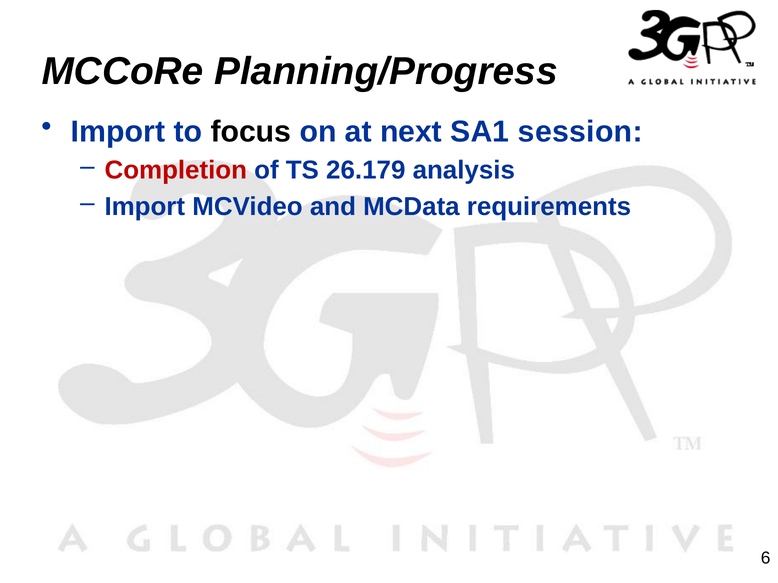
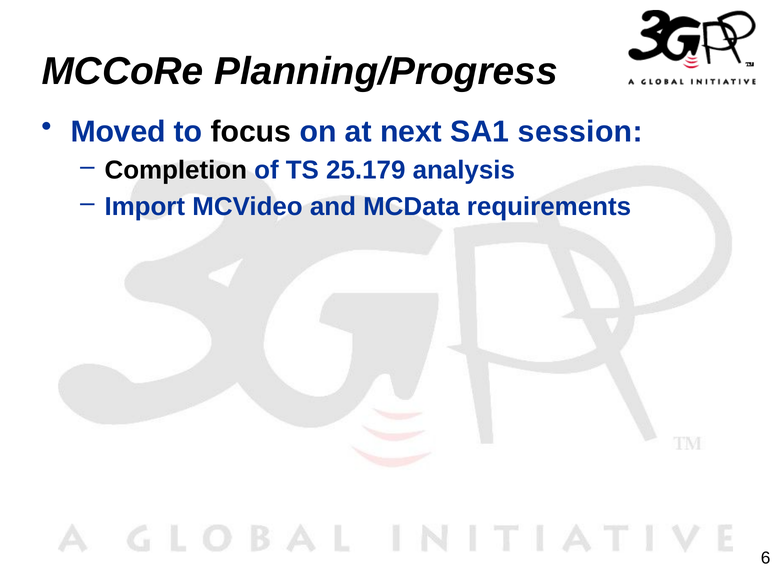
Import: Import -> Moved (118, 132)
Completion colour: red -> black (176, 171)
26.179: 26.179 -> 25.179 (366, 171)
